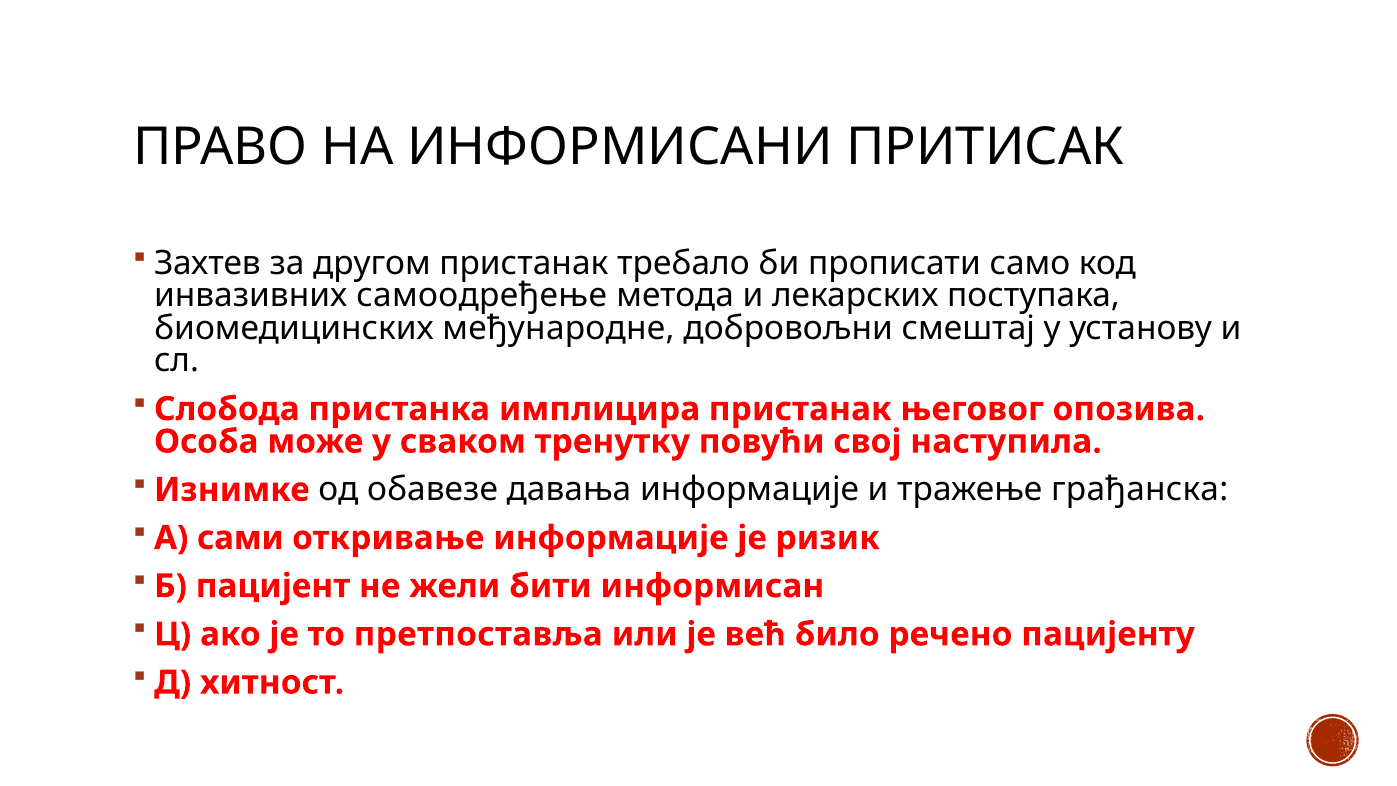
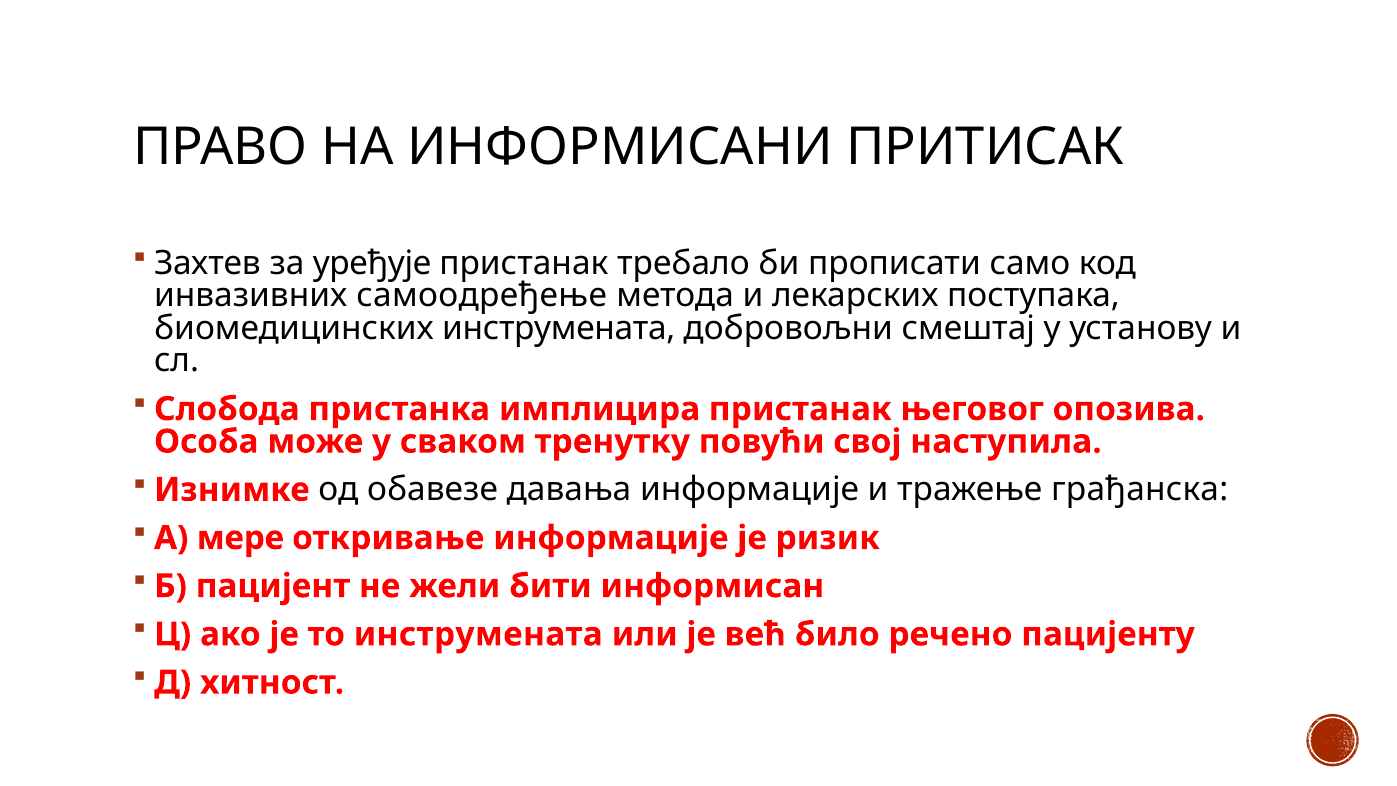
другом: другом -> уређује (372, 263)
биомедицинских међународне: међународне -> инструмената (559, 328)
сами: сами -> мере (240, 538)
то претпоставља: претпоставља -> инструмената (478, 634)
